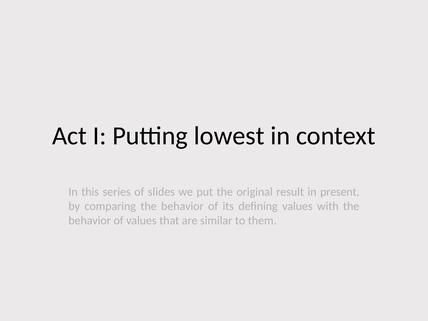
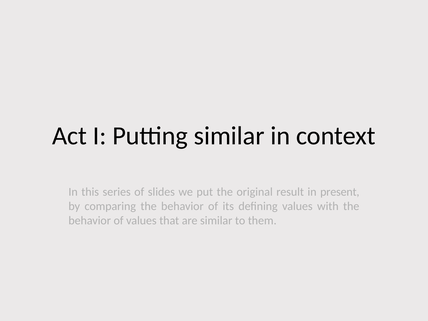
Putting lowest: lowest -> similar (229, 136)
